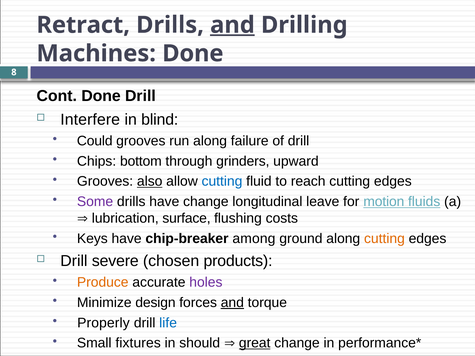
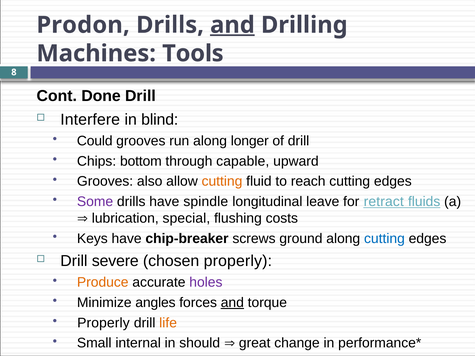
Retract: Retract -> Prodon (83, 25)
Machines Done: Done -> Tools (193, 54)
failure: failure -> longer (250, 141)
grinders: grinders -> capable (243, 161)
also underline: present -> none (150, 182)
cutting colour: blue -> orange (222, 182)
have change: change -> spindle (206, 202)
motion: motion -> retract (384, 202)
surface: surface -> special (186, 218)
among: among -> screws (254, 239)
cutting colour: orange -> blue (384, 239)
chosen products: products -> properly (238, 261)
design: design -> angles (155, 303)
life colour: blue -> orange (168, 323)
fixtures: fixtures -> internal (138, 343)
great underline: present -> none (255, 343)
